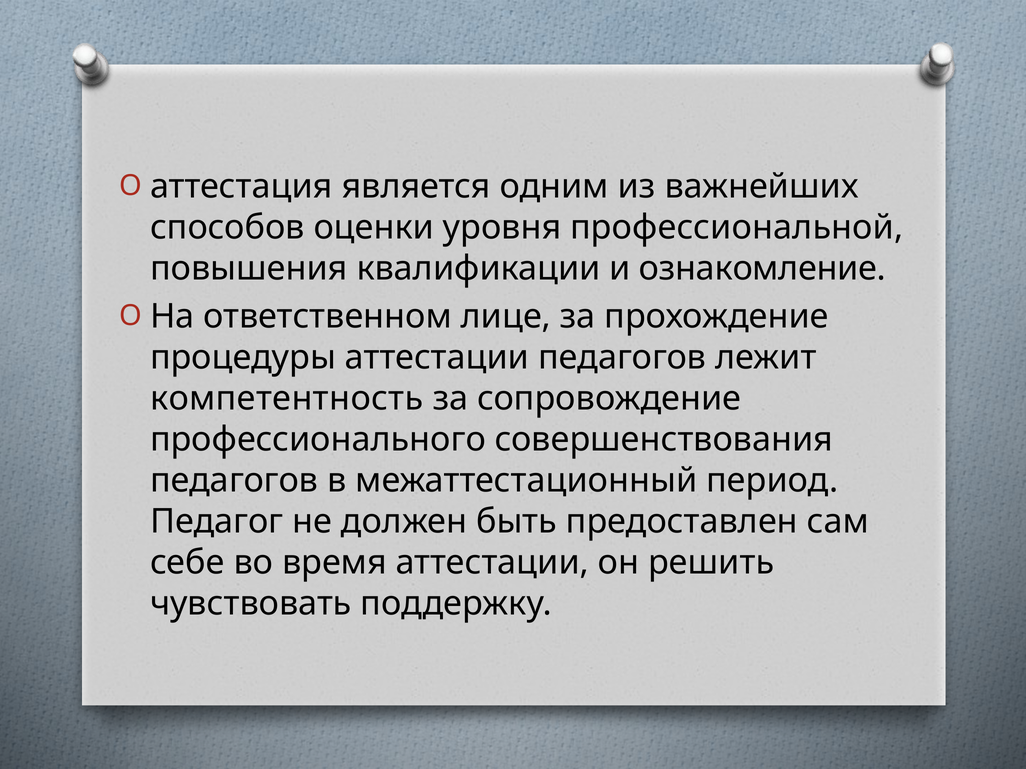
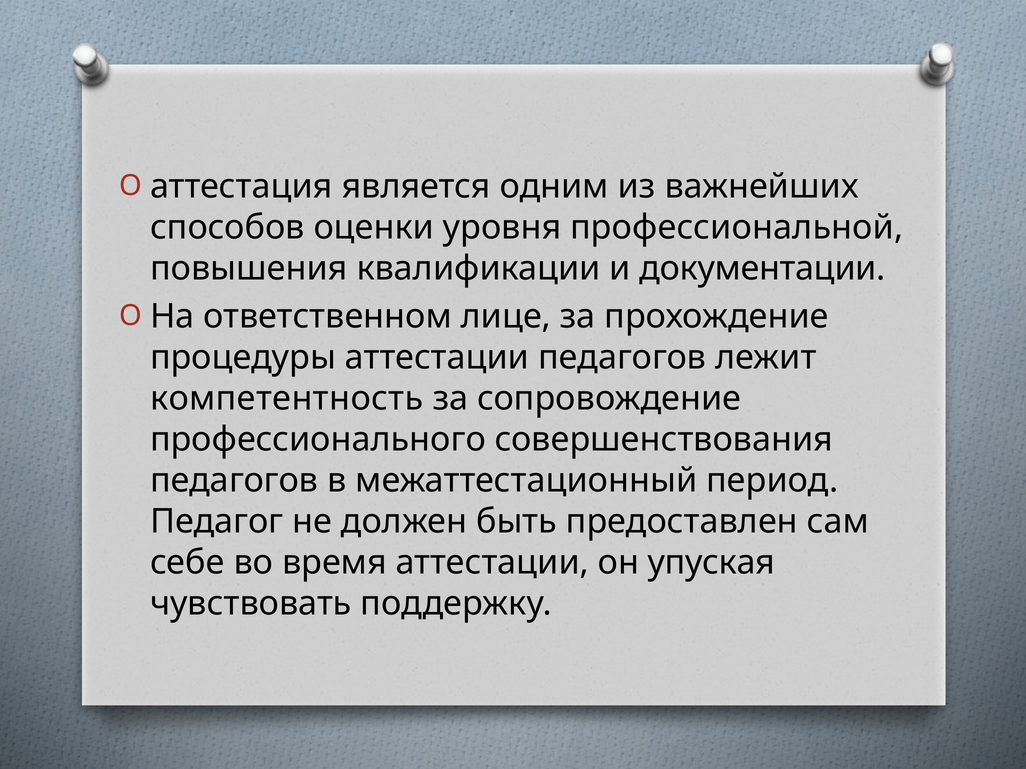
ознакомление: ознакомление -> документации (762, 269)
решить: решить -> упуская (711, 563)
